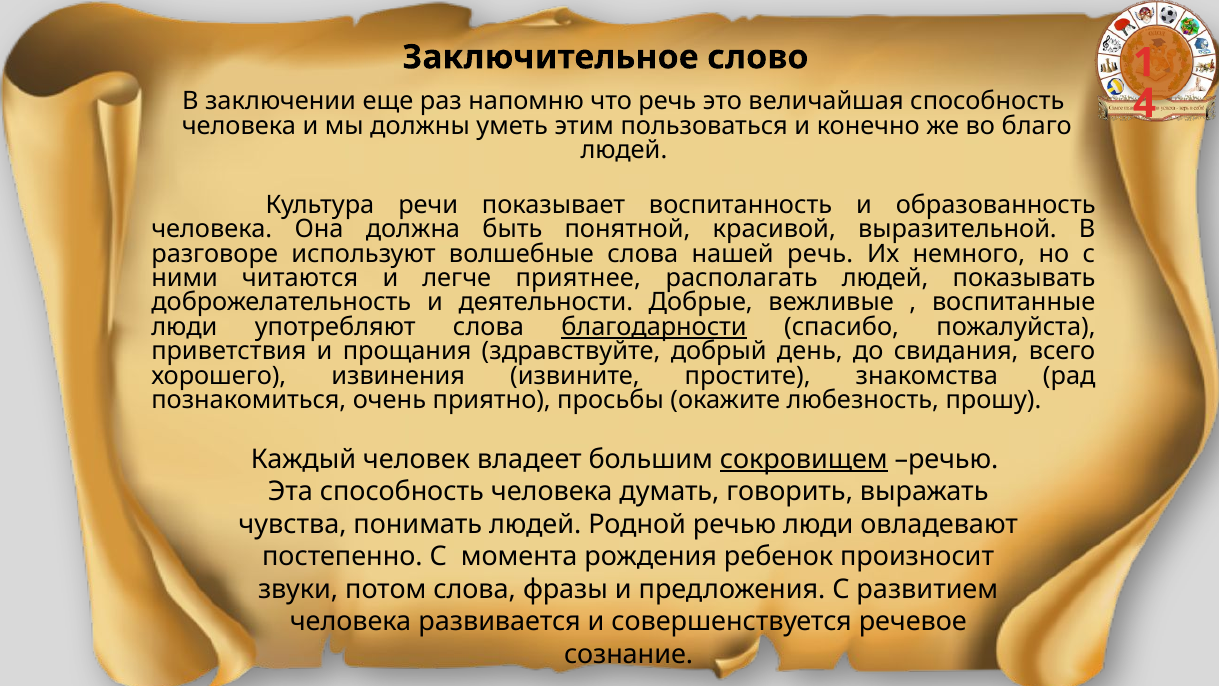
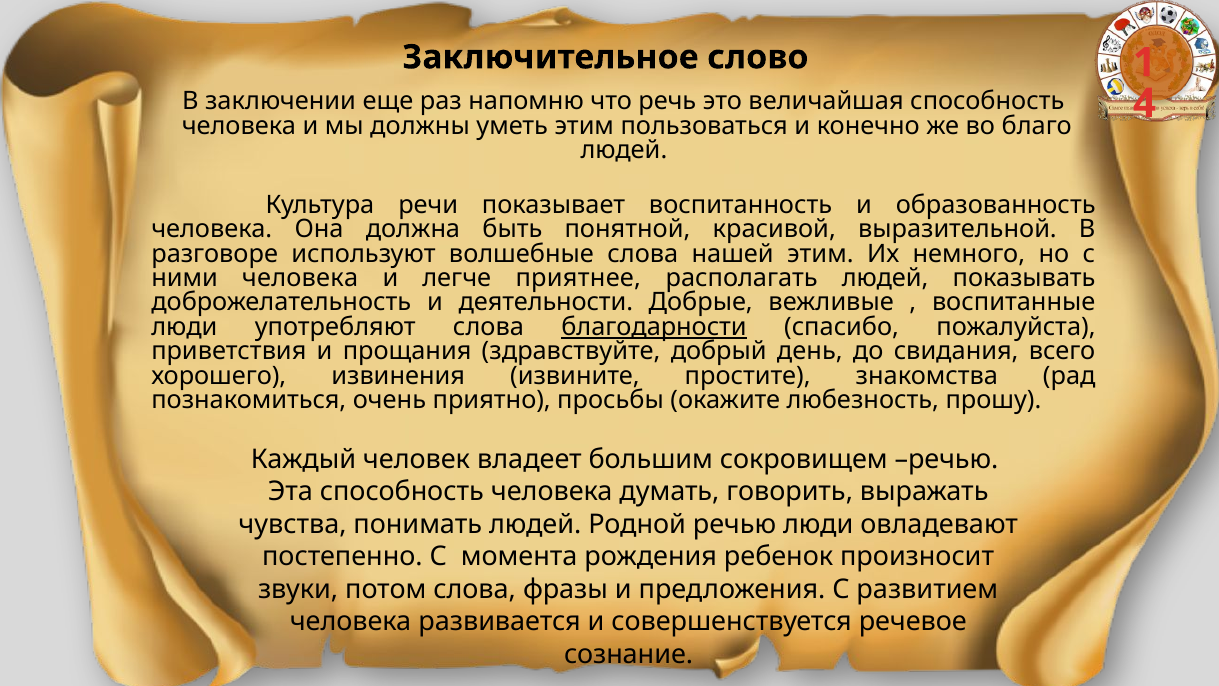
нашей речь: речь -> этим (820, 254)
ними читаются: читаются -> человека (300, 278)
сокровищем underline: present -> none (804, 459)
